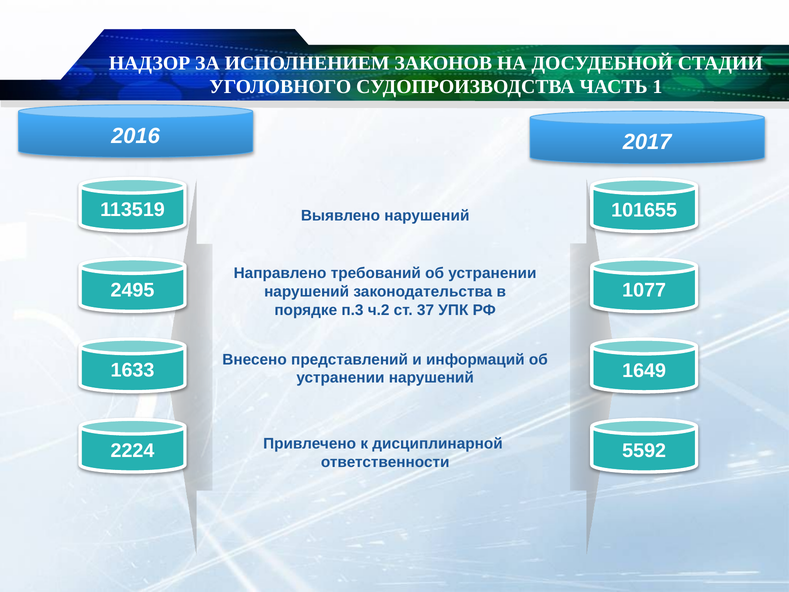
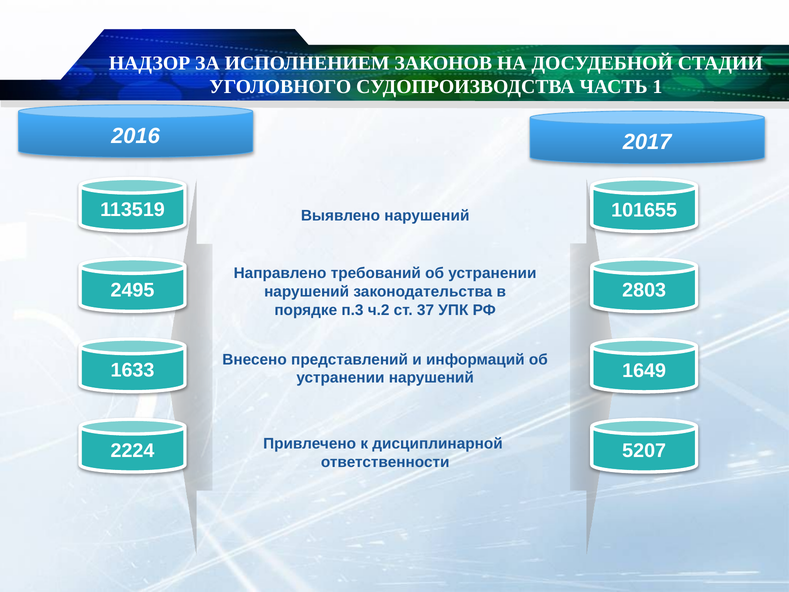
1077: 1077 -> 2803 (644, 290)
5592: 5592 -> 5207 (644, 450)
